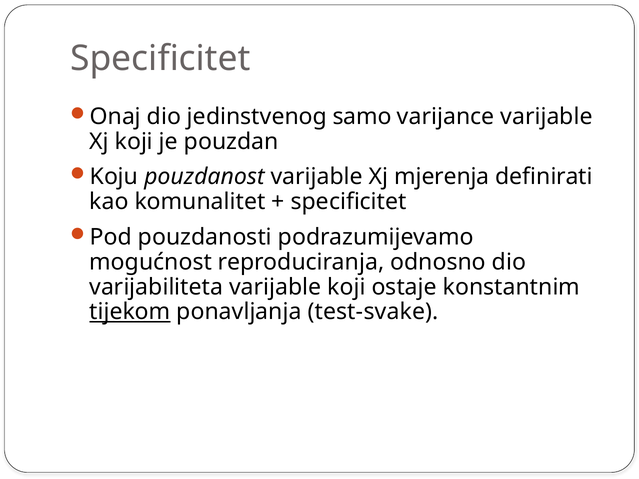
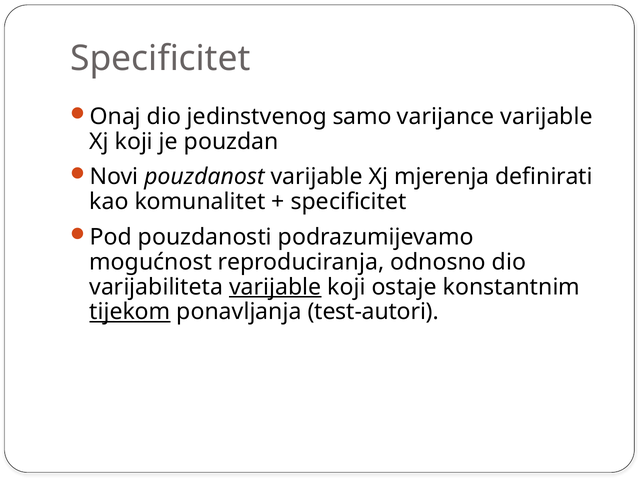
Koju: Koju -> Novi (114, 177)
varijable underline: none -> present (275, 287)
test-svake: test-svake -> test-autori (373, 312)
